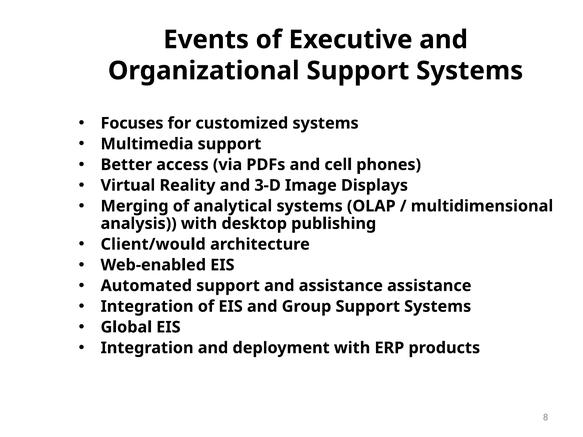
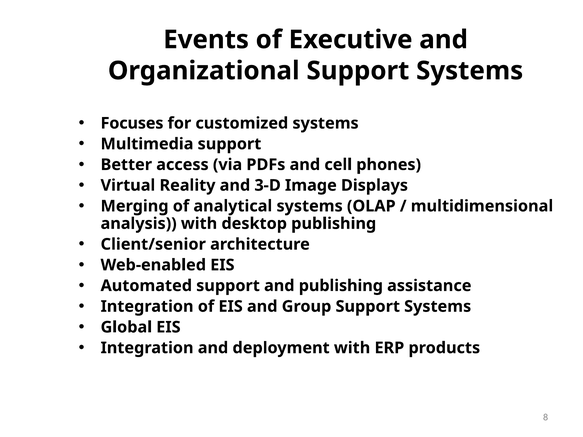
Client/would: Client/would -> Client/senior (153, 244)
and assistance: assistance -> publishing (341, 286)
